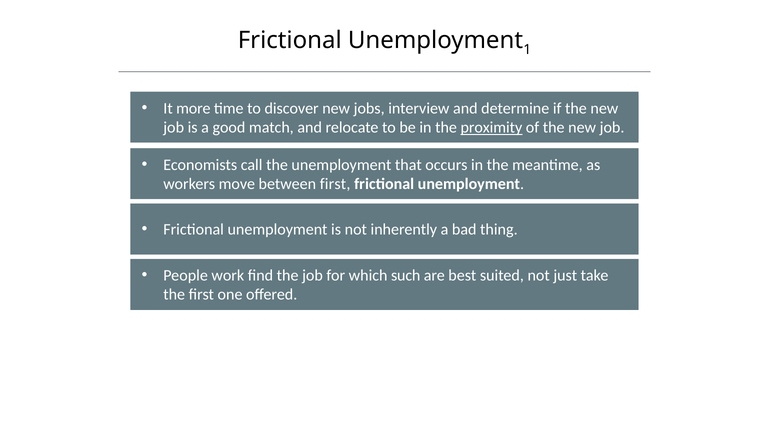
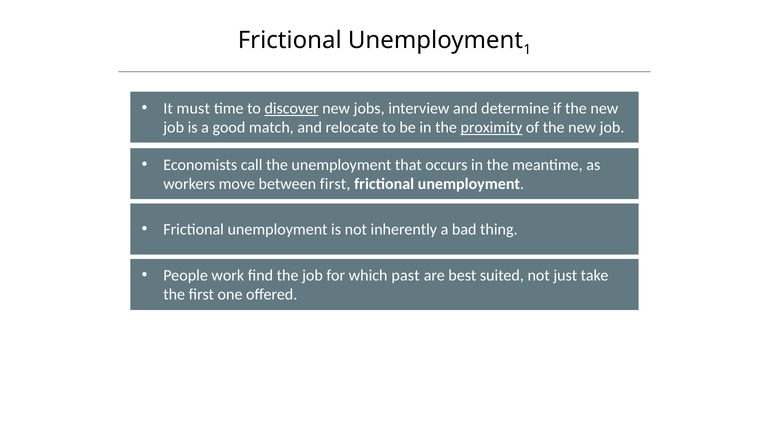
more: more -> must (193, 108)
discover underline: none -> present (292, 108)
such: such -> past (406, 275)
